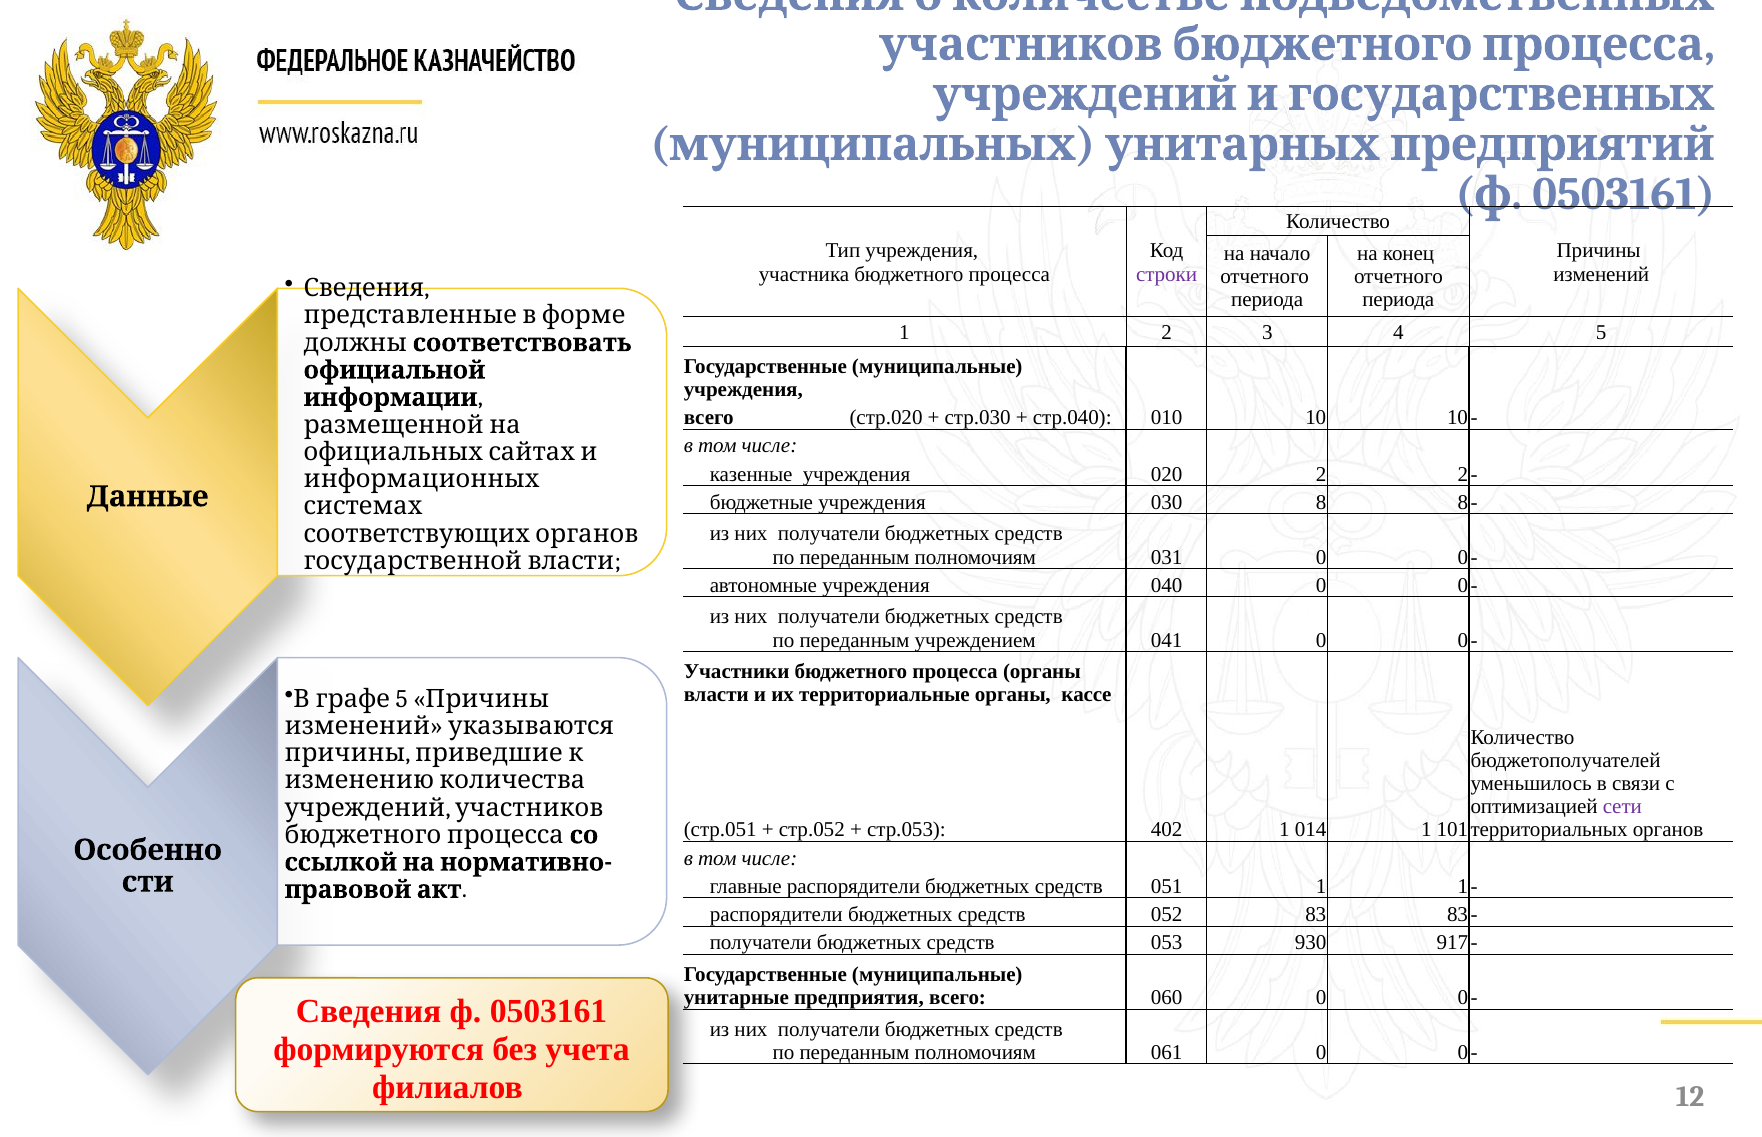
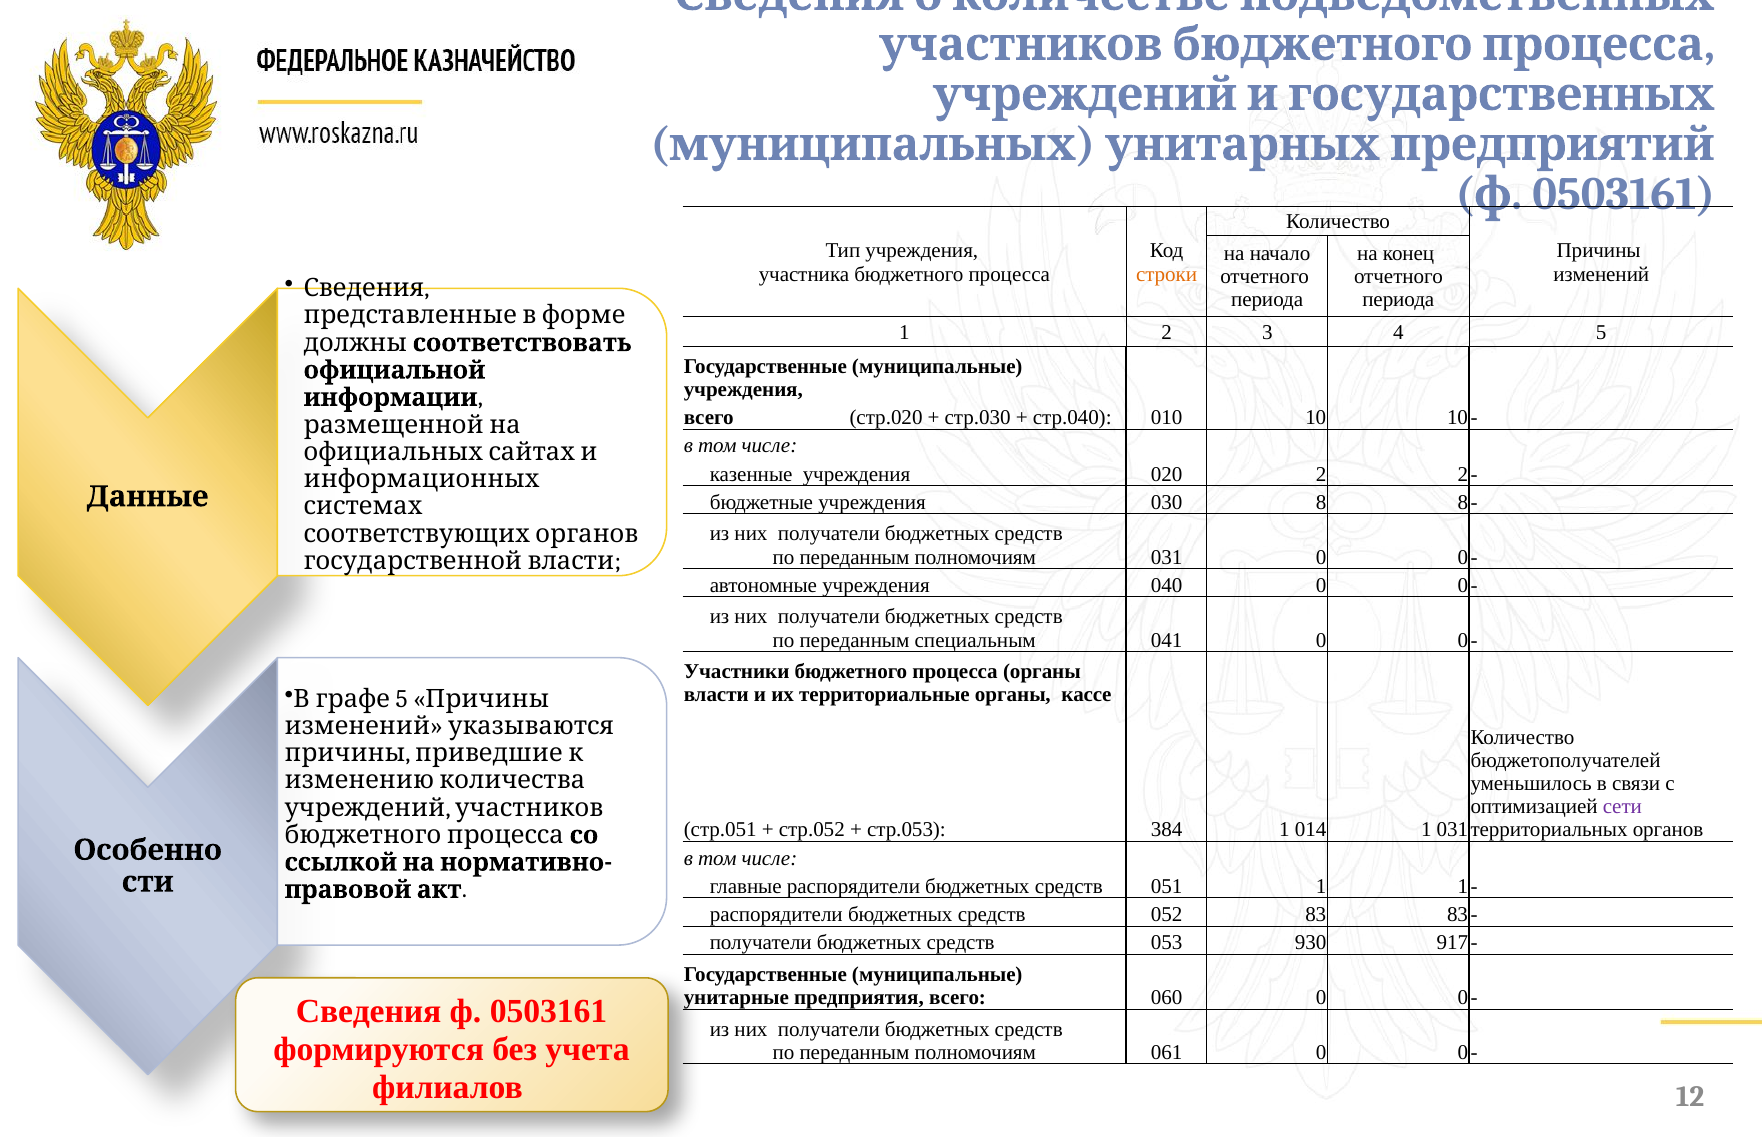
строки colour: purple -> orange (1167, 274)
учреждением: учреждением -> специальным (975, 640)
402: 402 -> 384 (1167, 830)
1 101: 101 -> 031 (1452, 830)
